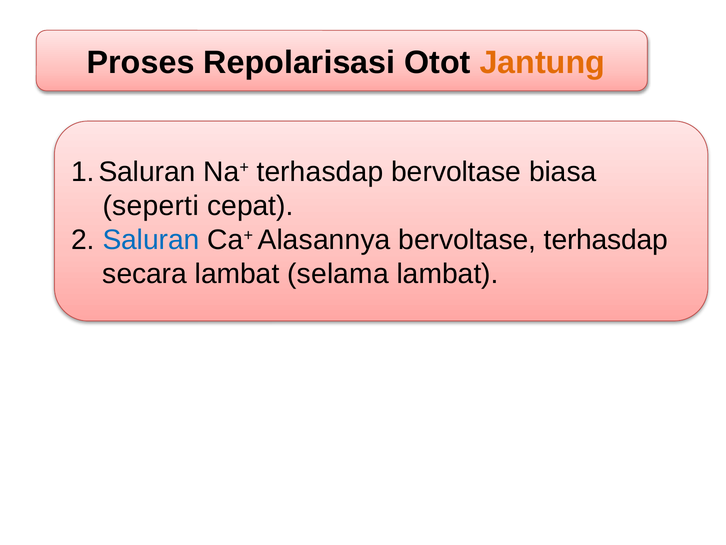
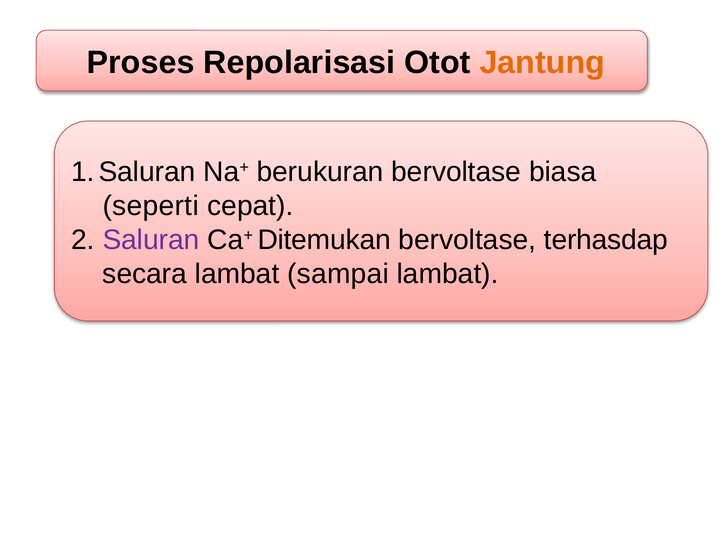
Na+ terhasdap: terhasdap -> berukuran (320, 172)
Saluran colour: blue -> purple (151, 240)
Alasannya: Alasannya -> Ditemukan (324, 240)
selama: selama -> sampai (338, 274)
